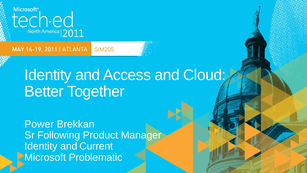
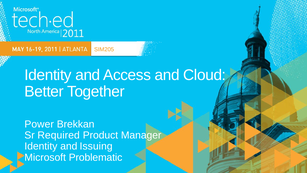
Following: Following -> Required (59, 135)
Current: Current -> Issuing (96, 146)
